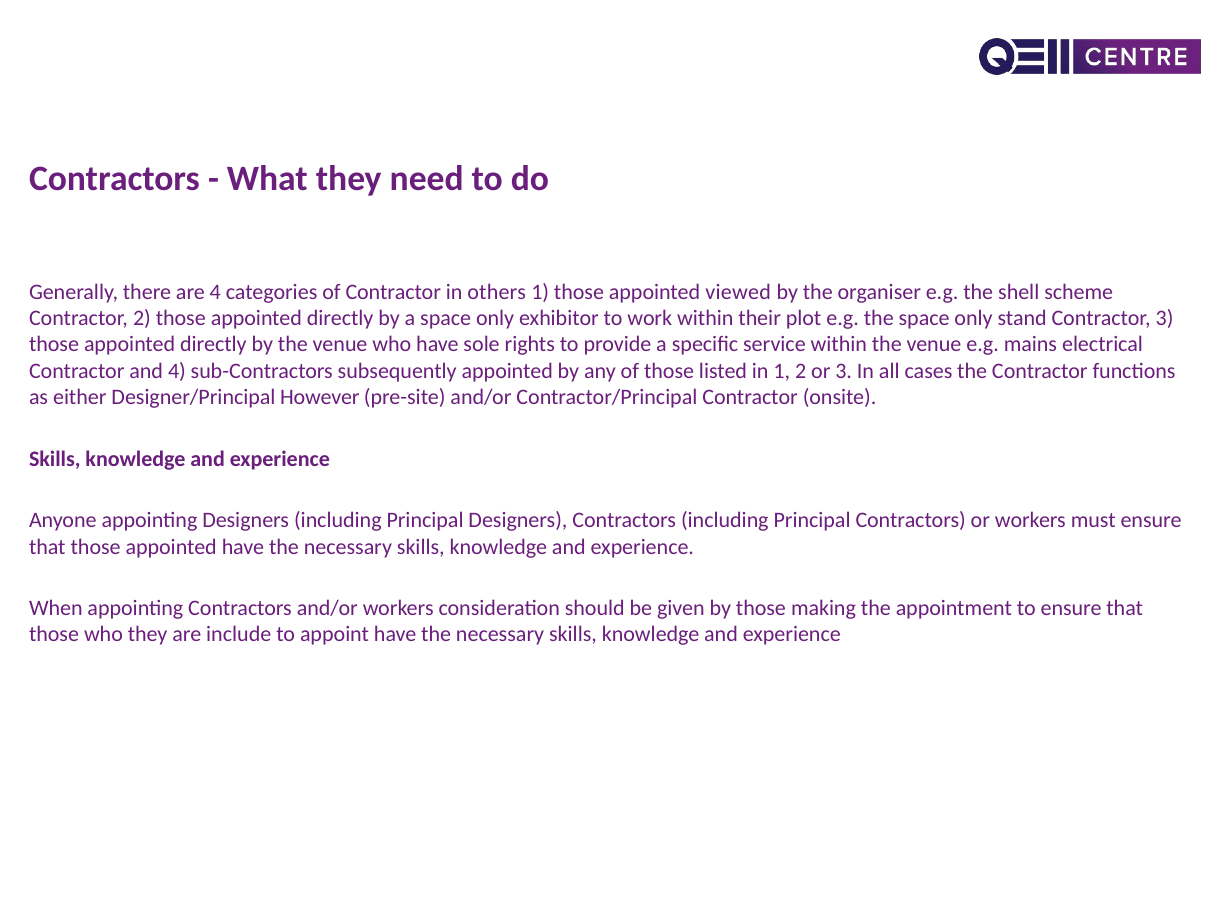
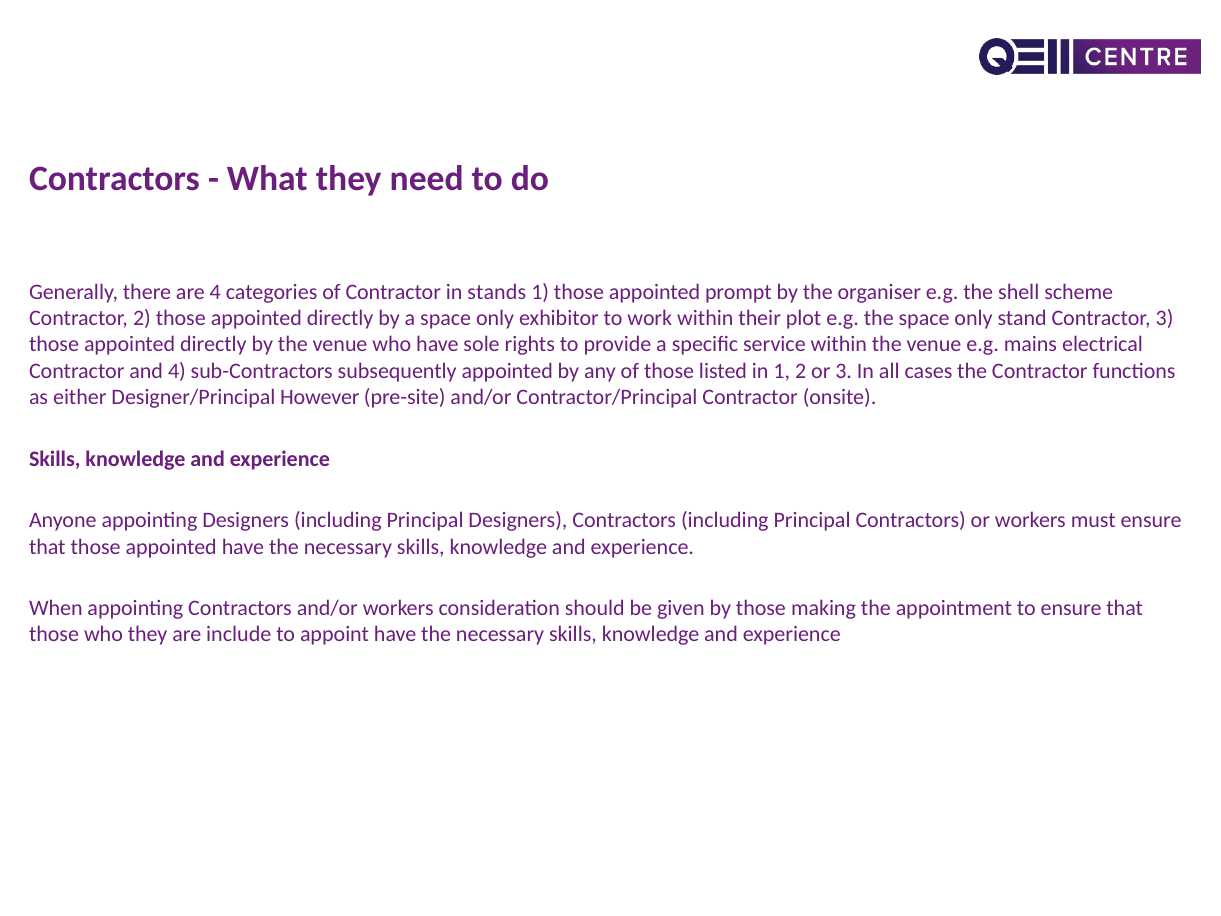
others: others -> stands (497, 292)
viewed: viewed -> prompt (738, 292)
